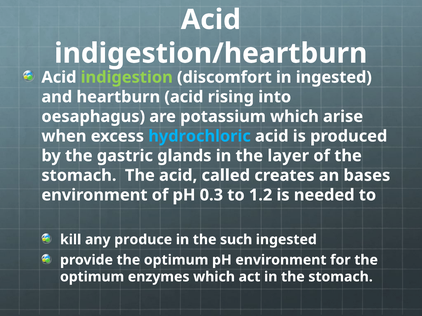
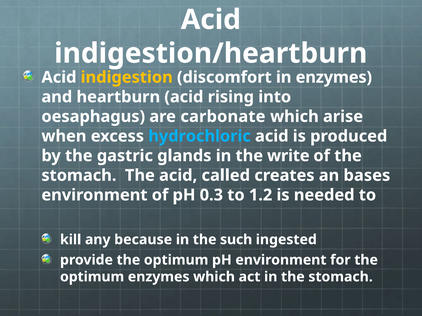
indigestion colour: light green -> yellow (127, 77)
in ingested: ingested -> enzymes (334, 77)
potassium: potassium -> carbonate (223, 117)
layer: layer -> write (288, 156)
produce: produce -> because (143, 240)
